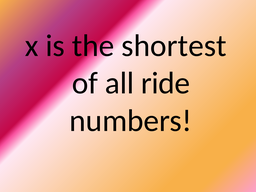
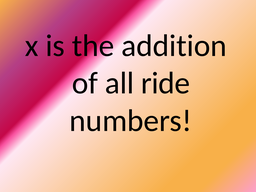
shortest: shortest -> addition (174, 46)
